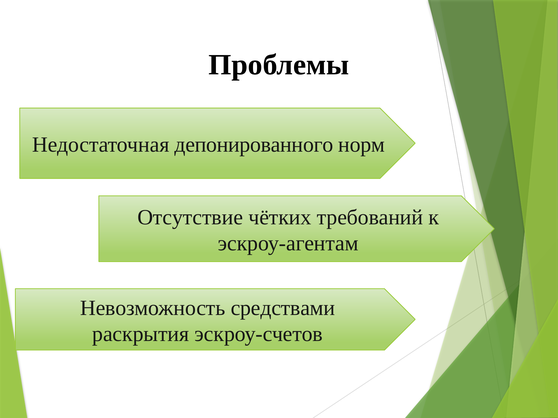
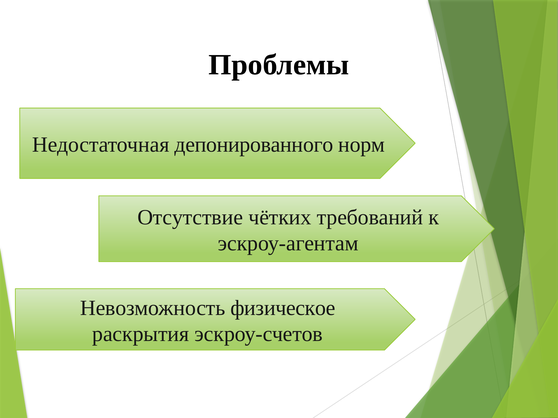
средствами: средствами -> физическое (283, 308)
